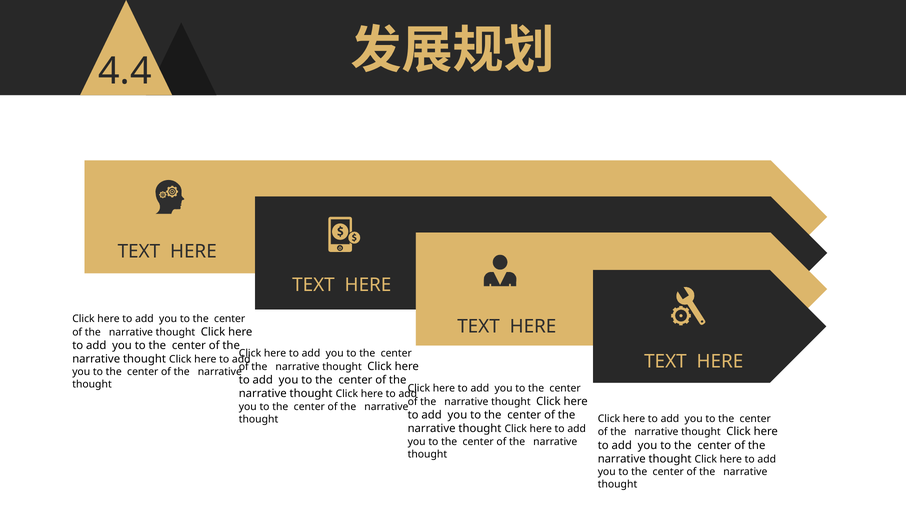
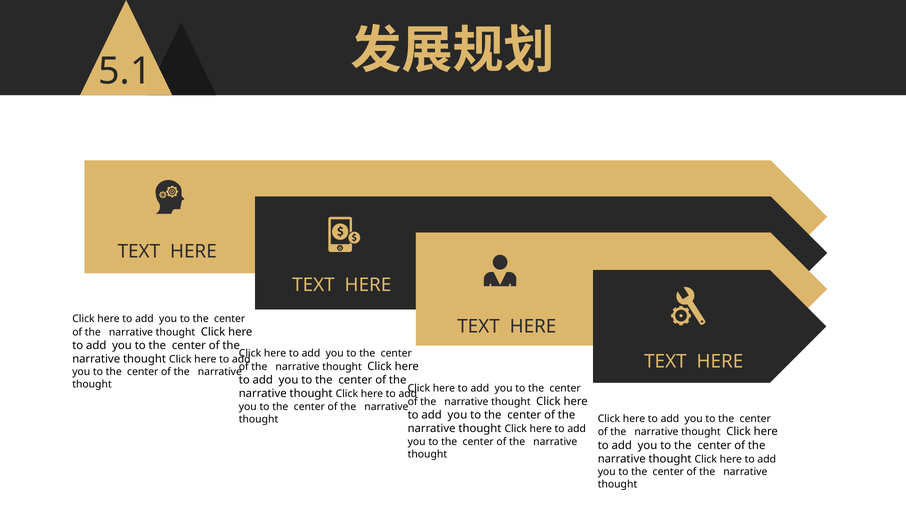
4.4: 4.4 -> 5.1 (125, 71)
